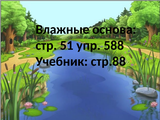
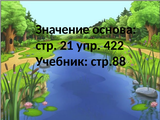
Влажные: Влажные -> Значение (62, 29)
51: 51 -> 21 (67, 45)
588: 588 -> 422 (114, 45)
